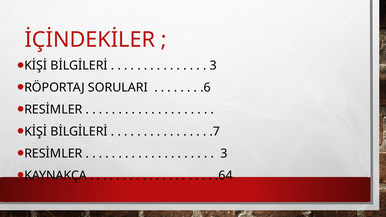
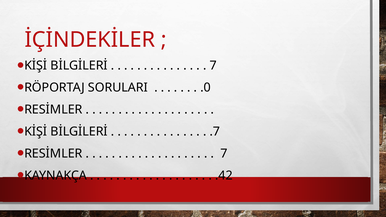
3: 3 -> 7 (213, 66)
.6: .6 -> .0 (206, 88)
3: 3 -> 7 (224, 154)
.64: .64 -> .42 (224, 176)
